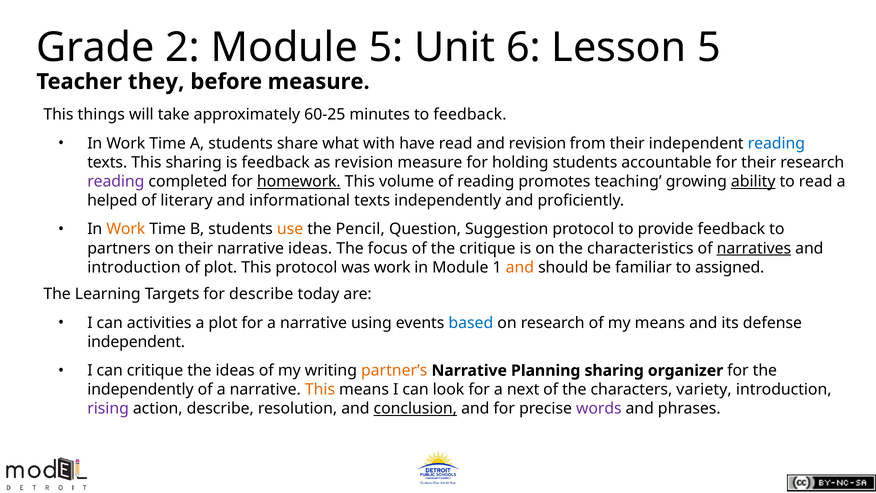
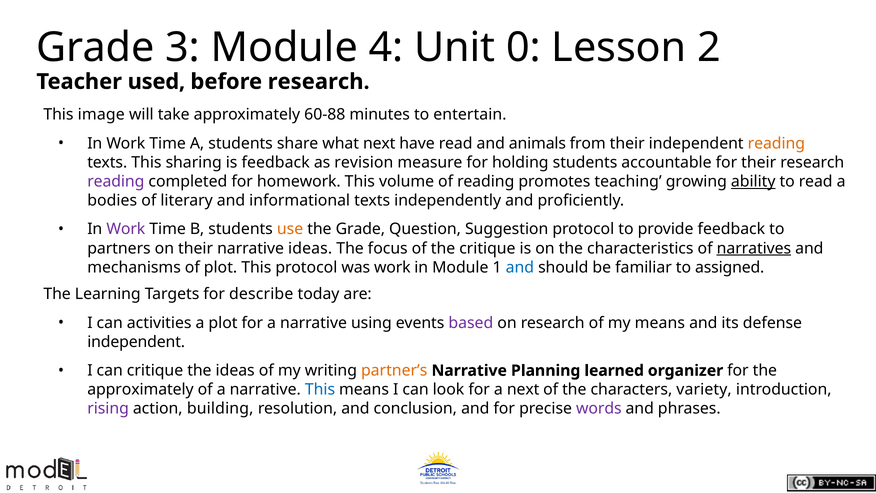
2: 2 -> 3 (183, 47)
Module 5: 5 -> 4 (386, 47)
6: 6 -> 0 (523, 47)
Lesson 5: 5 -> 2 (709, 47)
they: they -> used (156, 82)
before measure: measure -> research (319, 82)
things: things -> image (101, 114)
60-25: 60-25 -> 60-88 (325, 114)
to feedback: feedback -> entertain (470, 114)
what with: with -> next (379, 143)
and revision: revision -> animals (537, 143)
reading colour: blue -> orange (776, 143)
homework underline: present -> none (299, 181)
helped: helped -> bodies (112, 200)
Work colour: orange -> purple (126, 229)
the Pencil: Pencil -> Grade (360, 229)
introduction: introduction -> mechanisms (134, 267)
and colour: orange -> blue (520, 267)
based colour: blue -> purple (471, 323)
Planning sharing: sharing -> learned (614, 370)
independently: independently -> approximately (140, 389)
This colour: orange -> blue (320, 389)
action describe: describe -> building (220, 408)
conclusion underline: present -> none (415, 408)
